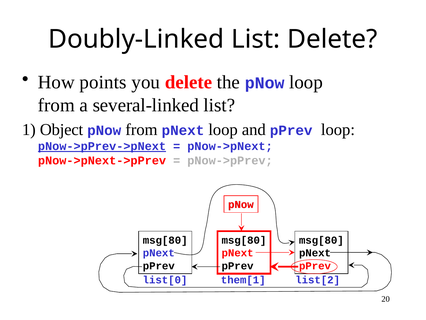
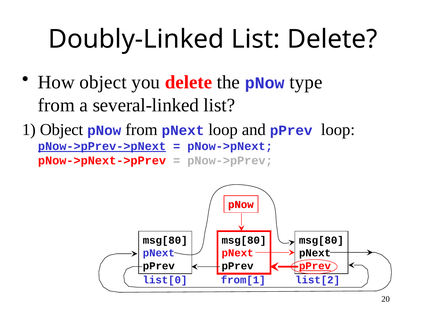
How points: points -> object (103, 82)
pNow loop: loop -> type (306, 82)
pPrev underline: none -> present (315, 266)
them[1: them[1 -> from[1 (243, 280)
